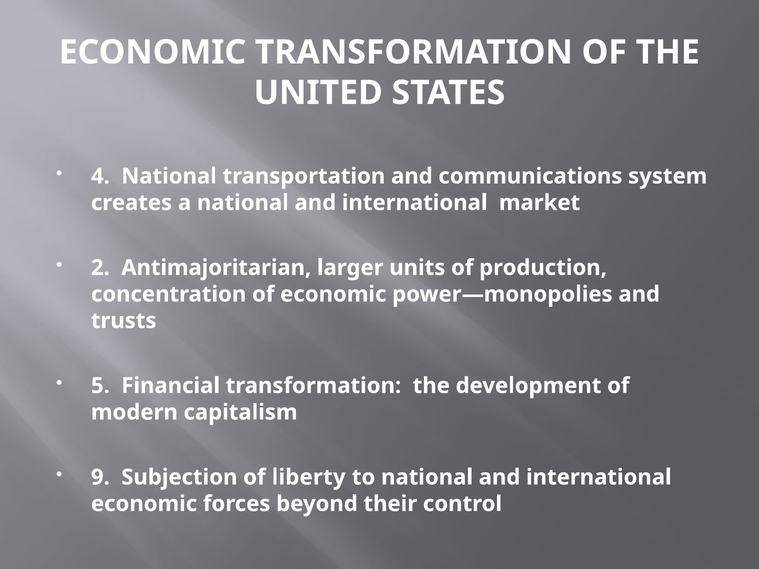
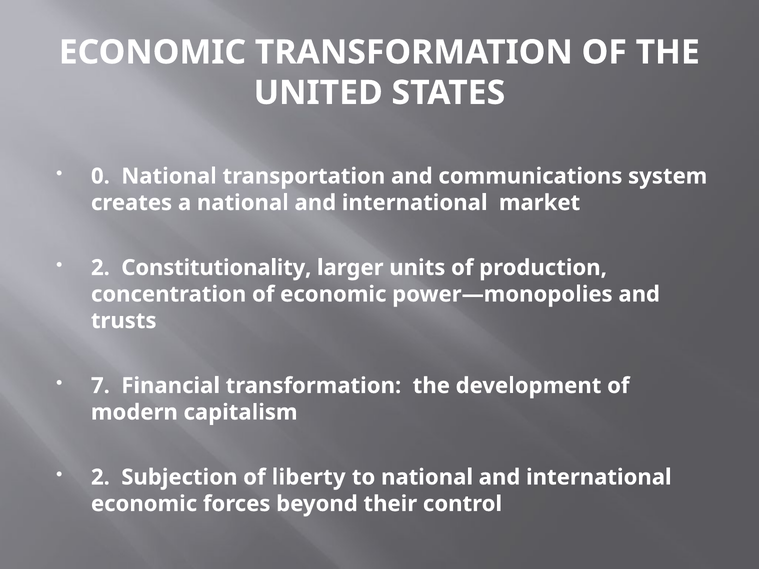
4: 4 -> 0 (100, 176)
Antimajoritarian: Antimajoritarian -> Constitutionality (216, 268)
5: 5 -> 7 (100, 386)
9: 9 -> 2 (100, 477)
